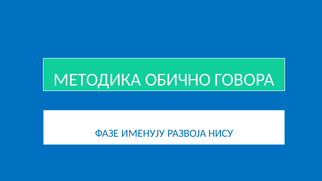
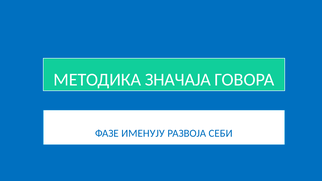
ОБИЧНО: ОБИЧНО -> ЗНАЧАЈА (178, 80)
НИСУ: НИСУ -> СЕБИ (221, 133)
